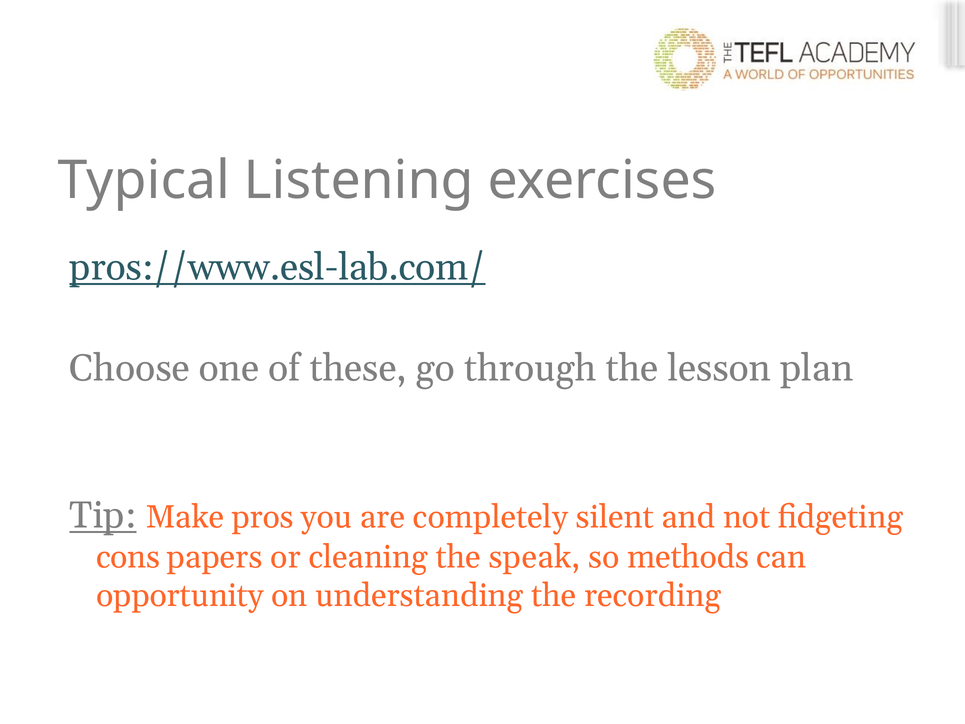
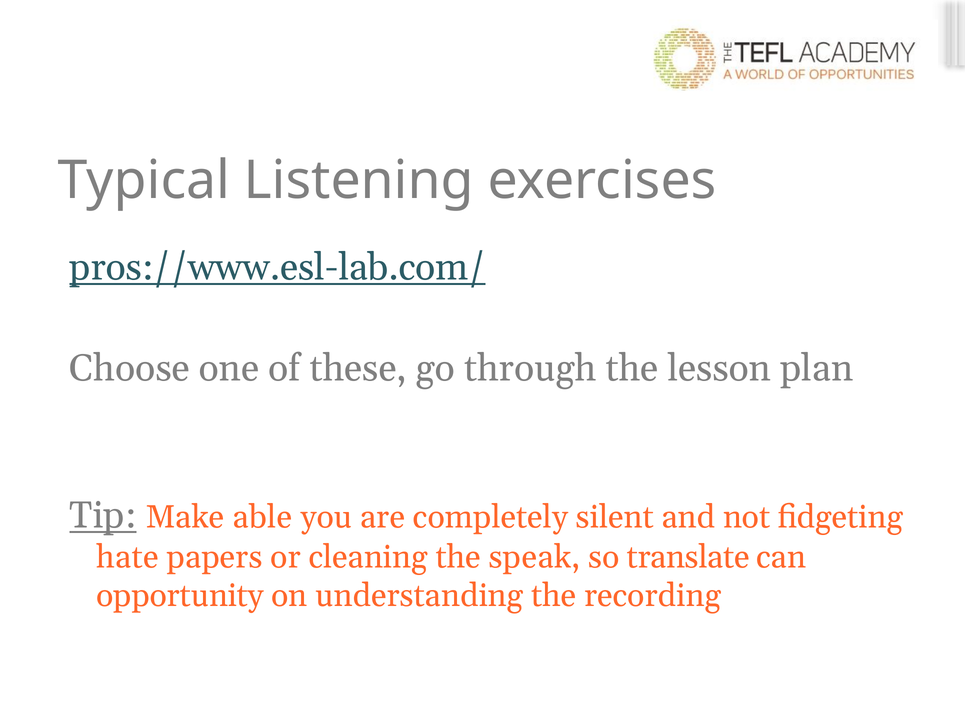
pros: pros -> able (262, 517)
cons: cons -> hate (128, 557)
methods: methods -> translate (688, 557)
